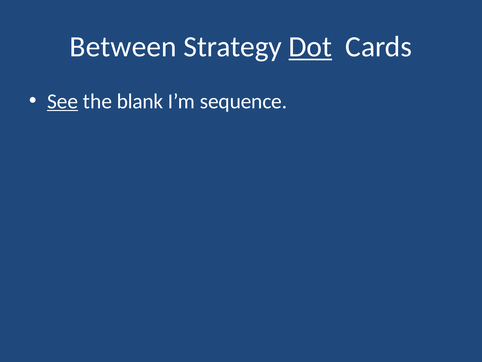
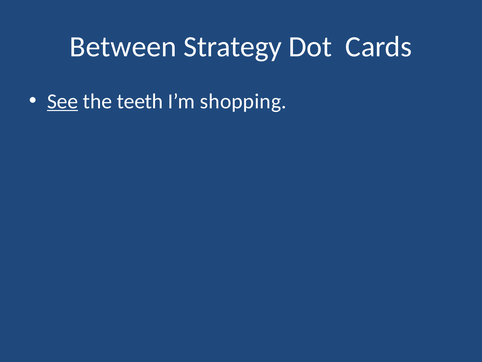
Dot underline: present -> none (310, 47)
blank: blank -> teeth (140, 101)
sequence: sequence -> shopping (243, 101)
